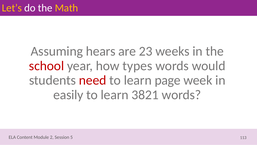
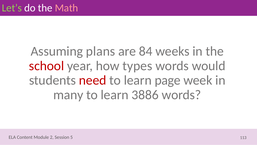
Let’s colour: yellow -> light green (12, 8)
Math colour: yellow -> pink (67, 8)
hears: hears -> plans (101, 51)
23: 23 -> 84 (146, 51)
easily: easily -> many (68, 94)
3821: 3821 -> 3886 (145, 94)
